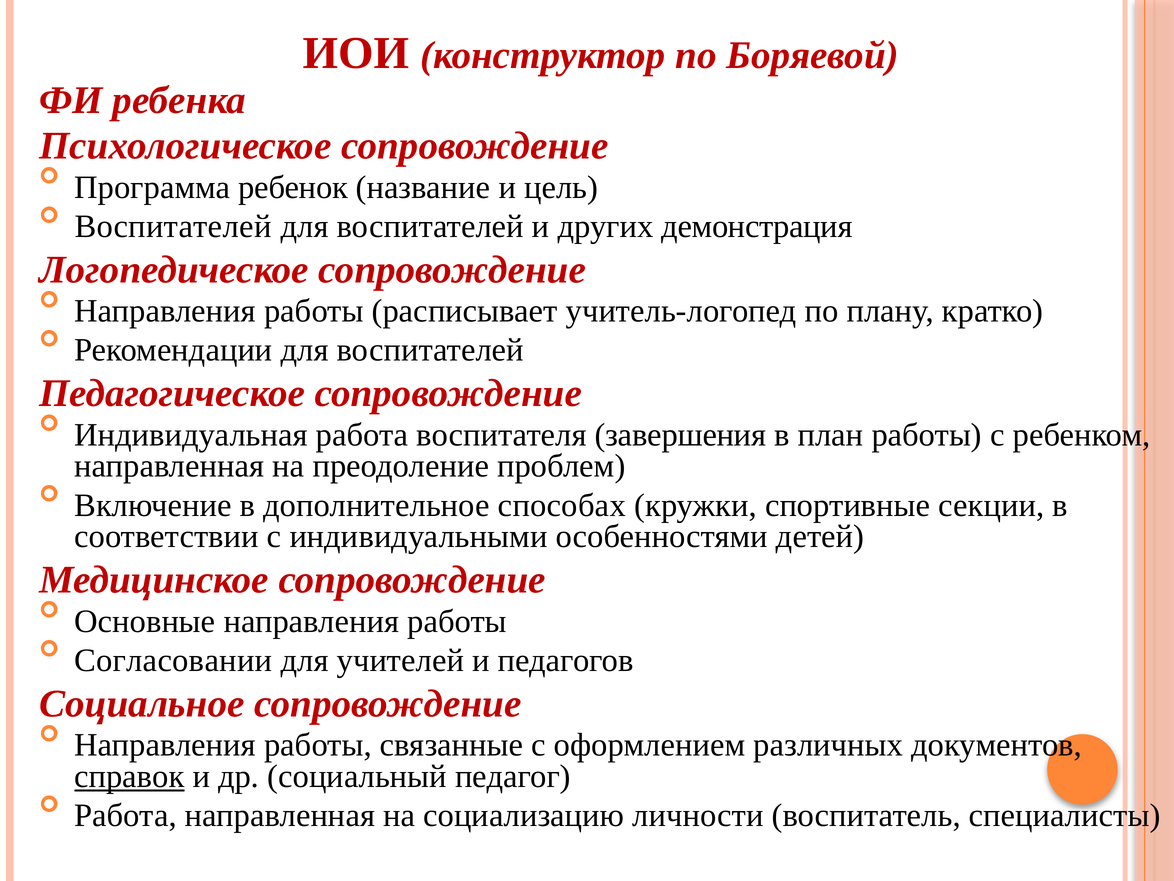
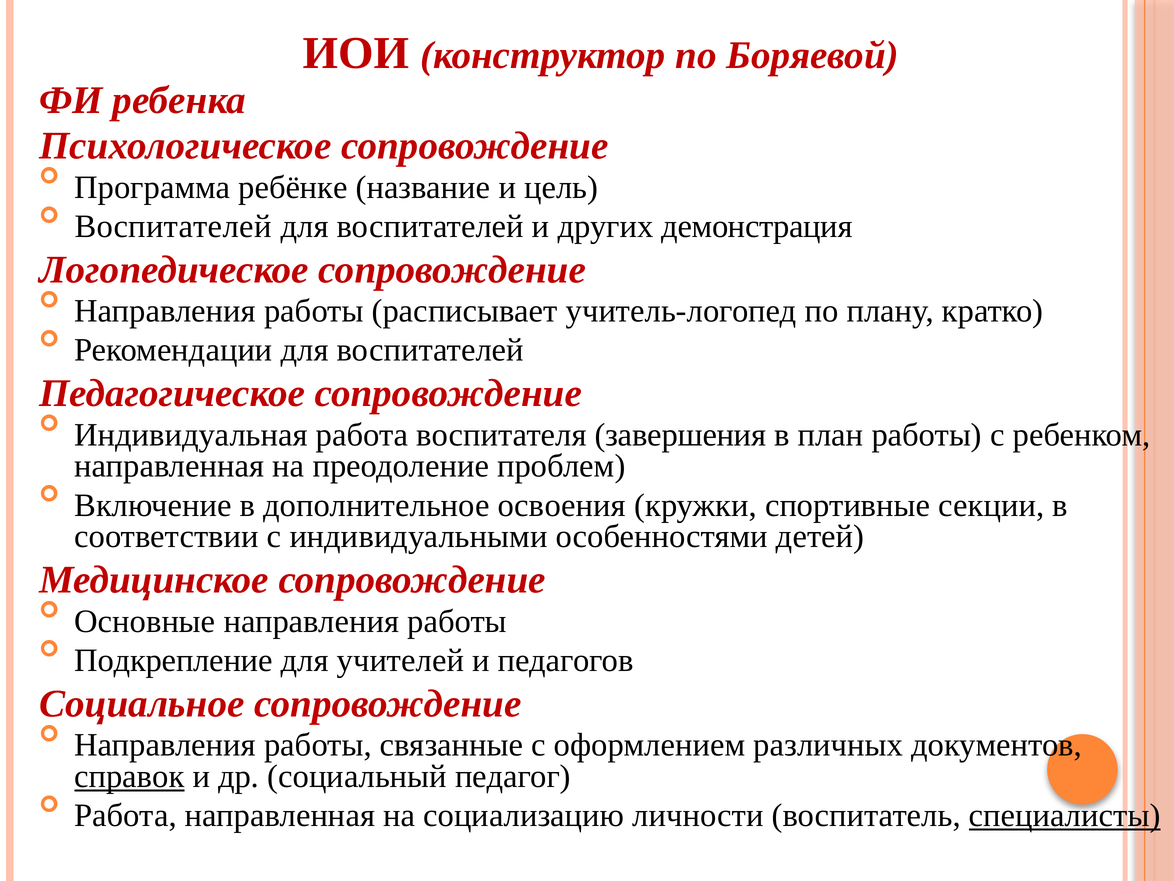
ребенок: ребенок -> ребёнке (293, 187)
способах: способах -> освоения (562, 505)
Согласовании: Согласовании -> Подкрепление (173, 660)
специалисты underline: none -> present (1065, 815)
